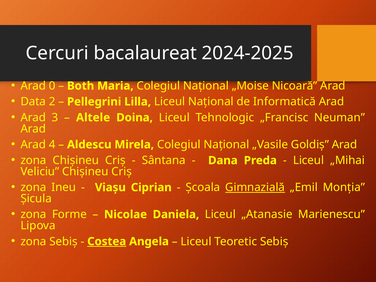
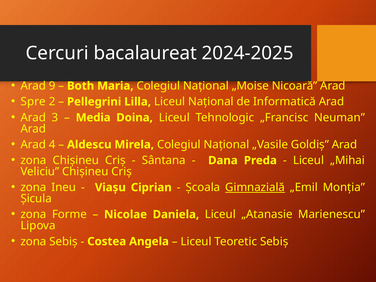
0: 0 -> 9 (52, 86)
Data: Data -> Spre (33, 102)
Altele: Altele -> Media (93, 118)
Costea underline: present -> none (107, 241)
